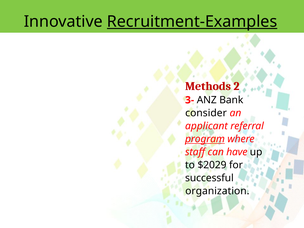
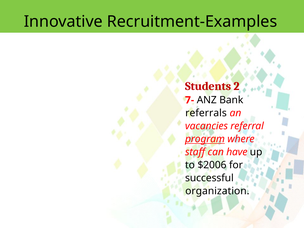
Recruitment-Examples underline: present -> none (192, 22)
Methods: Methods -> Students (208, 86)
3-: 3- -> 7- (190, 100)
consider: consider -> referrals (206, 113)
applicant: applicant -> vacancies (206, 126)
$2029: $2029 -> $2006 (212, 165)
